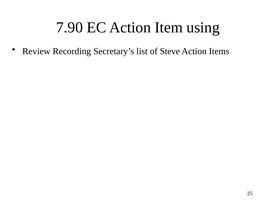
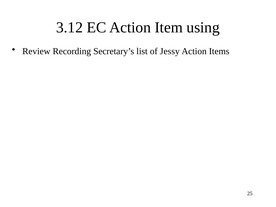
7.90: 7.90 -> 3.12 (70, 28)
Steve: Steve -> Jessy (170, 51)
